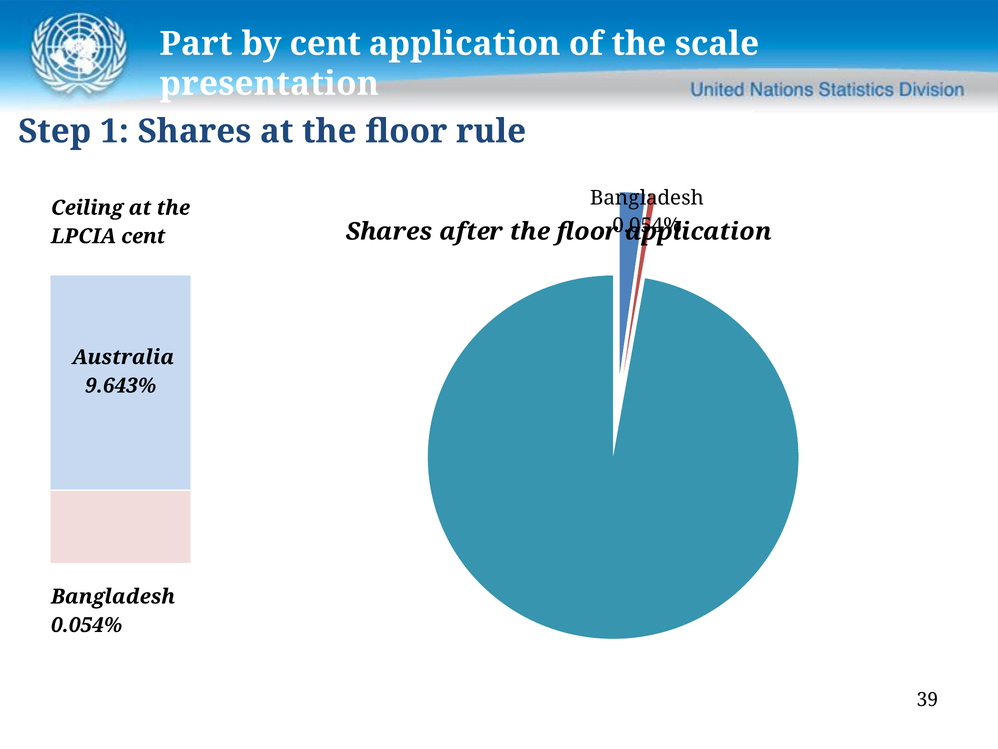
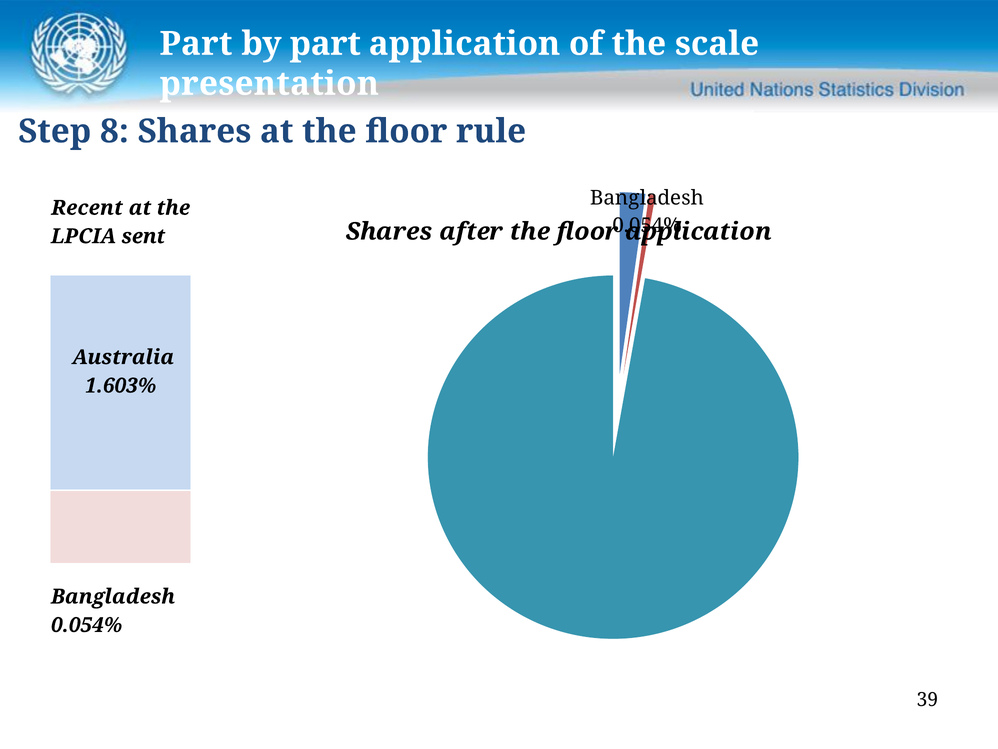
by cent: cent -> part (325, 44)
1: 1 -> 8 (114, 131)
Ceiling: Ceiling -> Recent (87, 208)
LPCIA cent: cent -> sent (143, 236)
9.643%: 9.643% -> 1.603% (121, 385)
